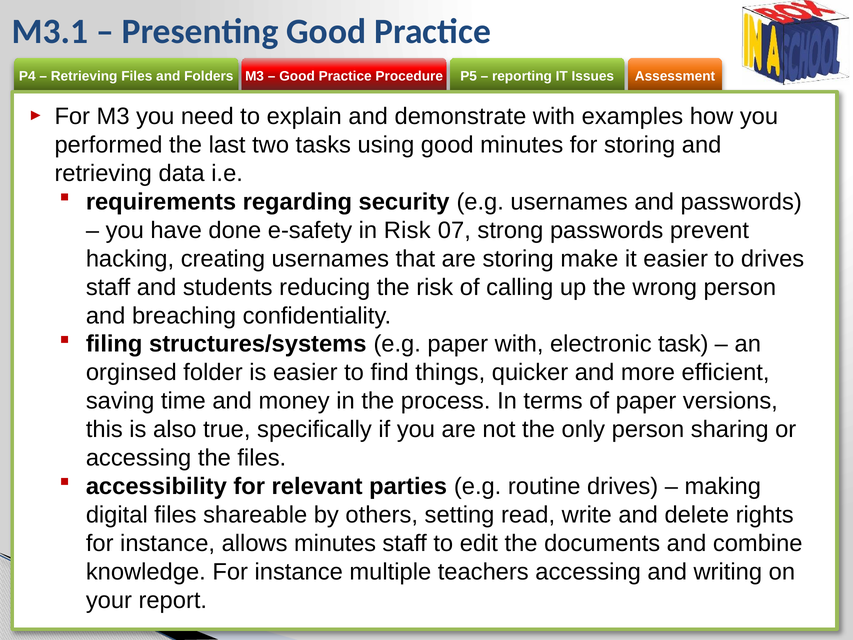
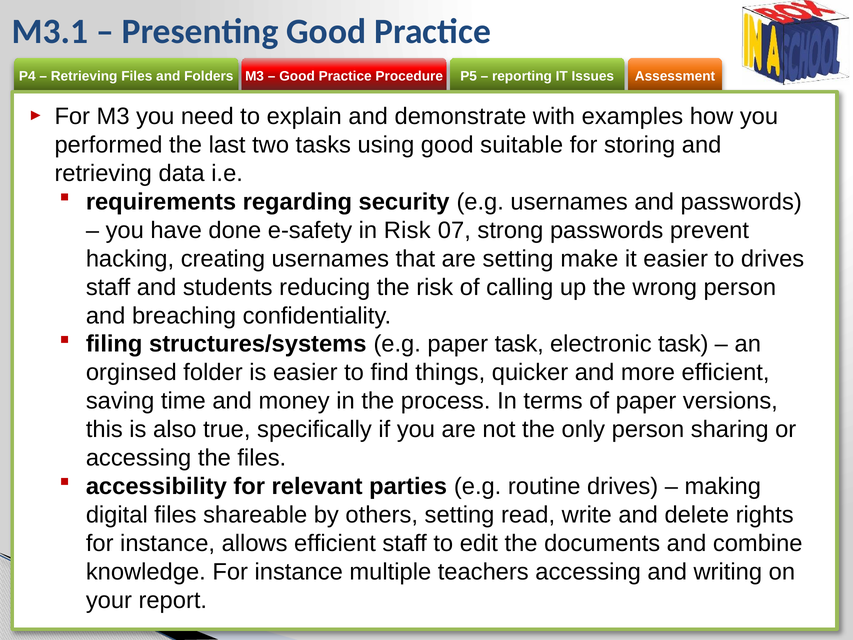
good minutes: minutes -> suitable (522, 145)
are storing: storing -> setting (518, 259)
paper with: with -> task (519, 344)
allows minutes: minutes -> efficient (335, 543)
